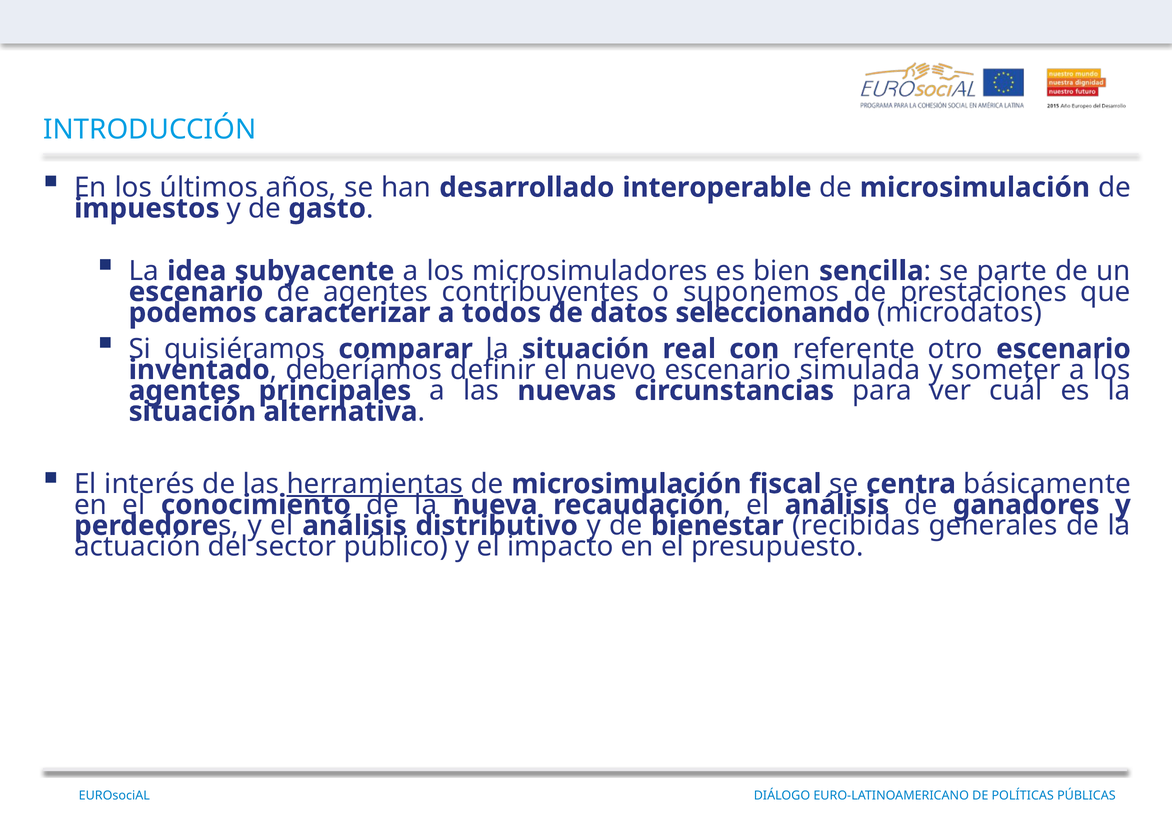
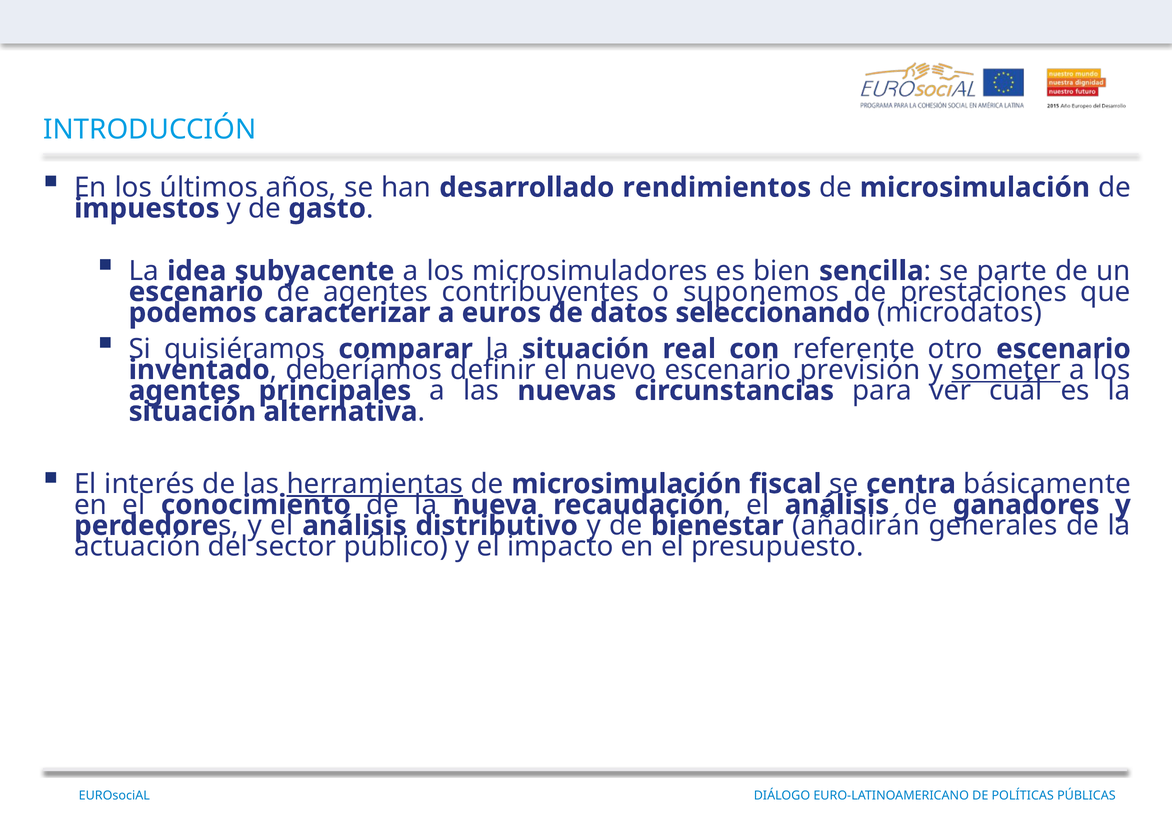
interoperable: interoperable -> rendimientos (717, 188)
todos: todos -> euros (501, 313)
simulada: simulada -> previsión (860, 370)
someter underline: none -> present (1006, 370)
recibidas: recibidas -> añadirán (856, 526)
